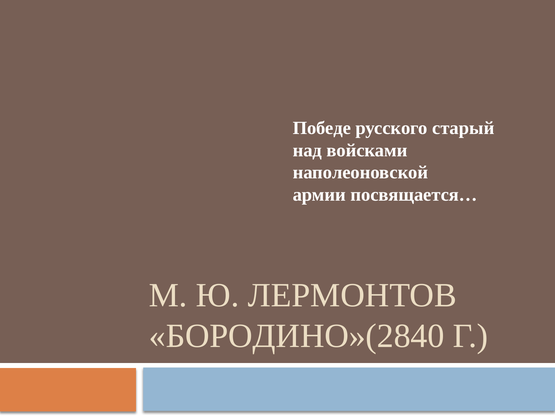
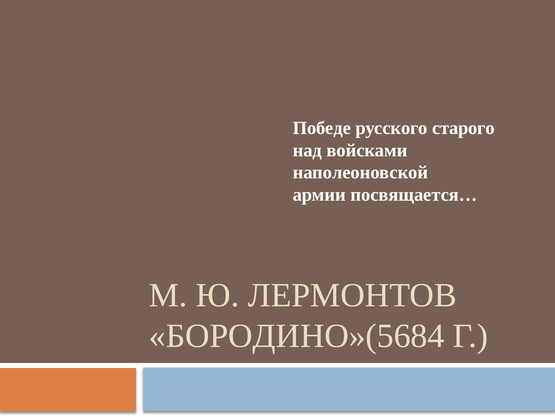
старый: старый -> старого (463, 128)
БОРОДИНО»(2840: БОРОДИНО»(2840 -> БОРОДИНО»(5684 (297, 335)
